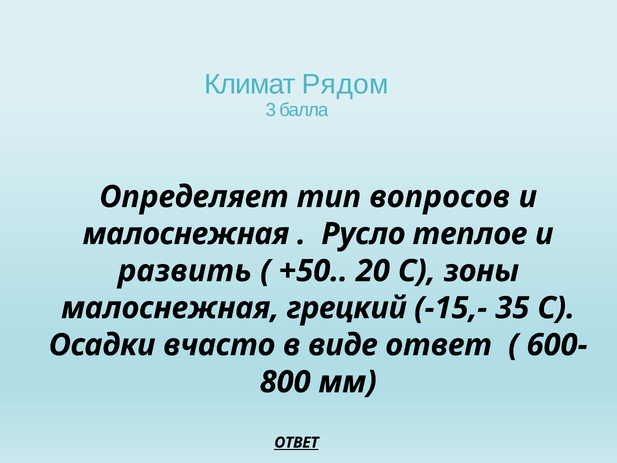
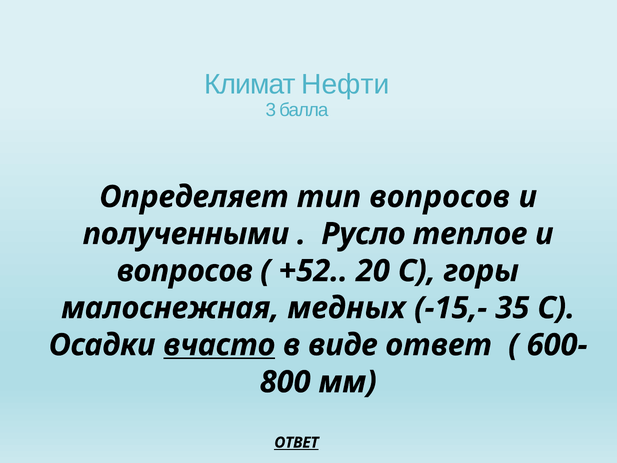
Рядом: Рядом -> Нефти (345, 84)
малоснежная: малоснежная -> полученными (186, 234)
развить: развить -> вопросов (185, 271)
+50: +50 -> +52 (313, 271)
зоны: зоны -> горы (481, 271)
грецкий: грецкий -> медных (346, 308)
вчасто underline: none -> present (219, 345)
